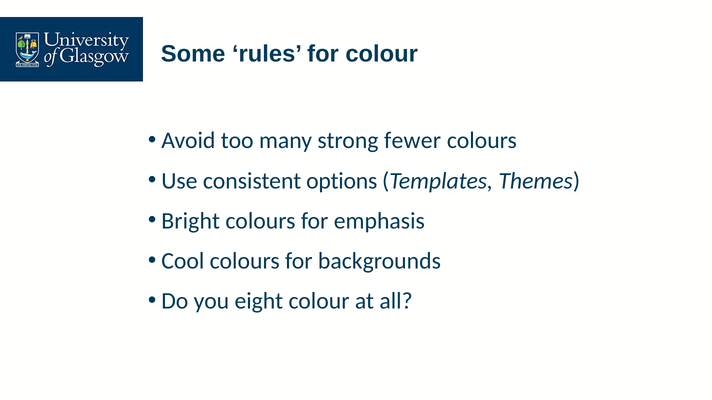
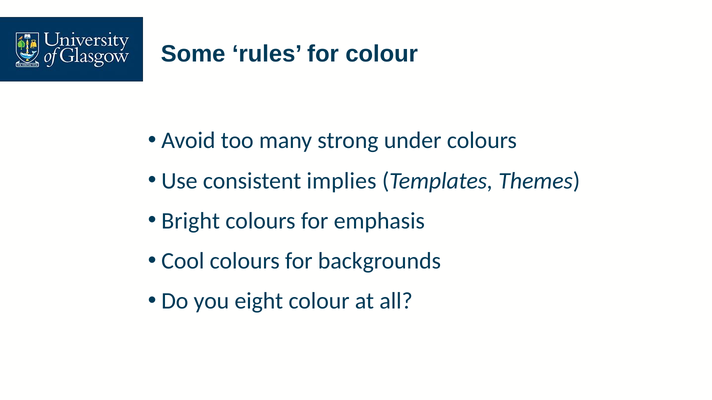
fewer: fewer -> under (413, 141)
options: options -> implies (342, 181)
